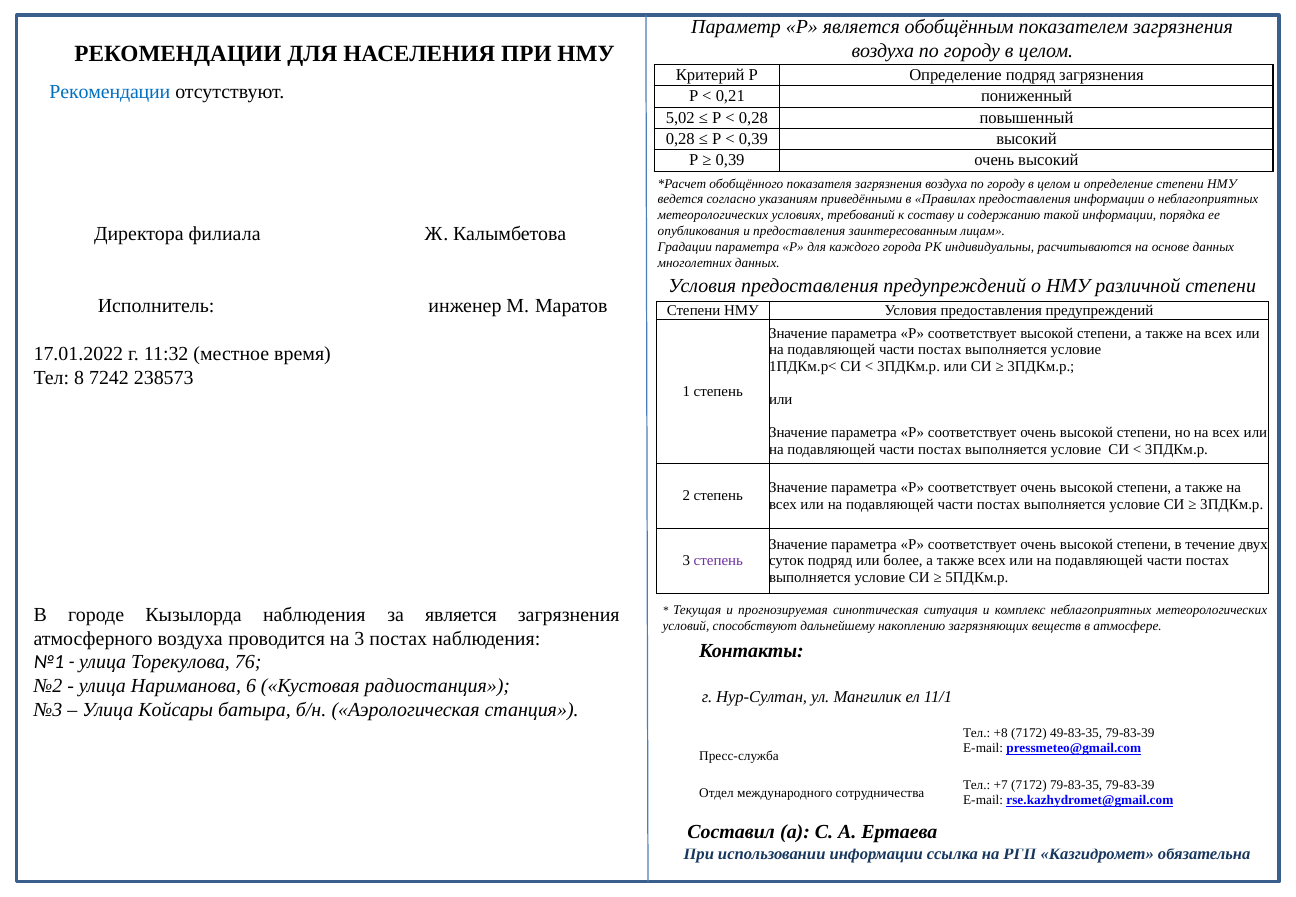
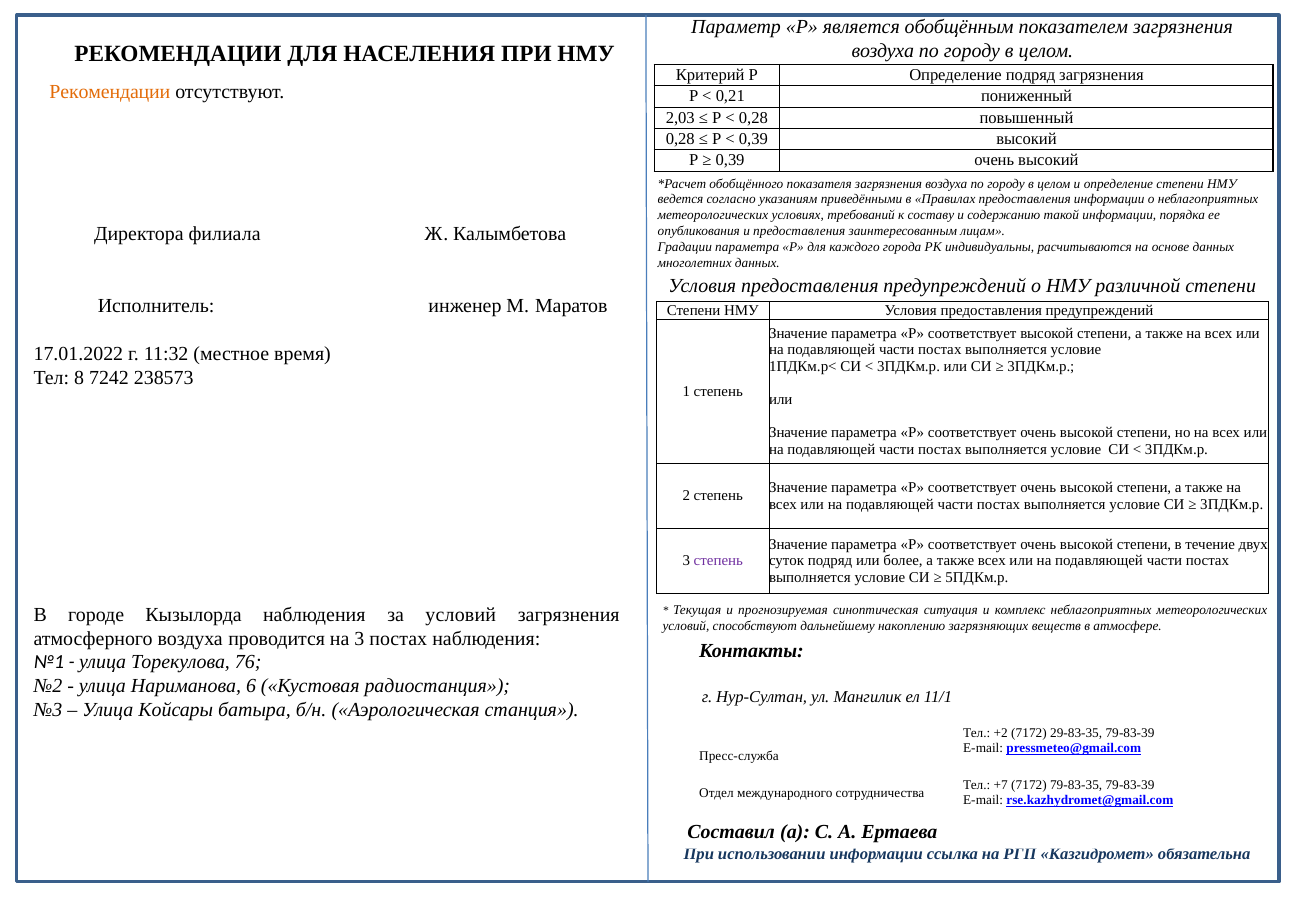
Рекомендации colour: blue -> orange (110, 92)
5,02: 5,02 -> 2,03 (680, 118)
за является: является -> условий (461, 615)
+8: +8 -> +2 (1001, 734)
49-83-35: 49-83-35 -> 29-83-35 (1076, 734)
